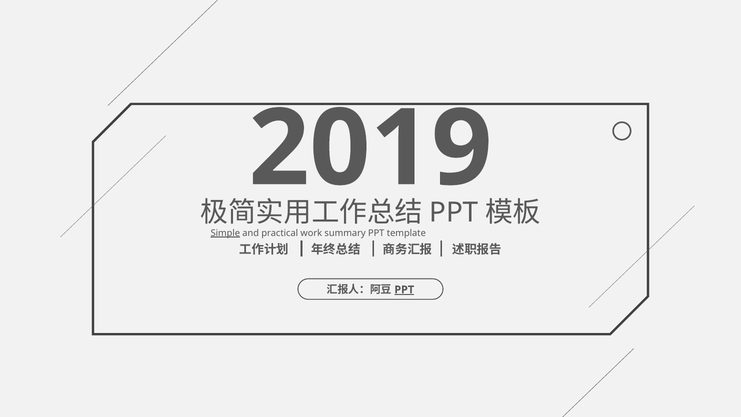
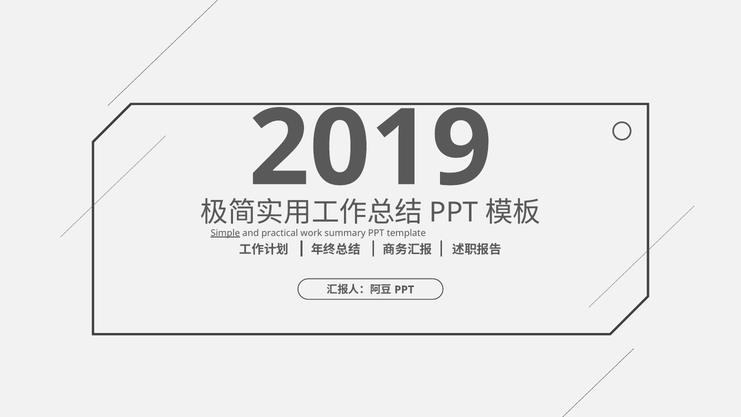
PPT underline: present -> none (404, 290)
